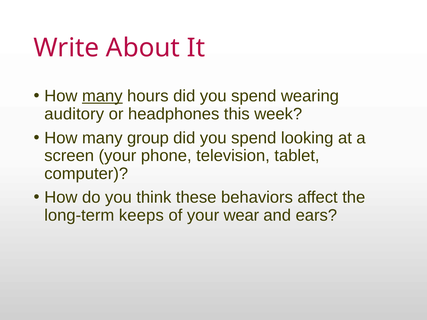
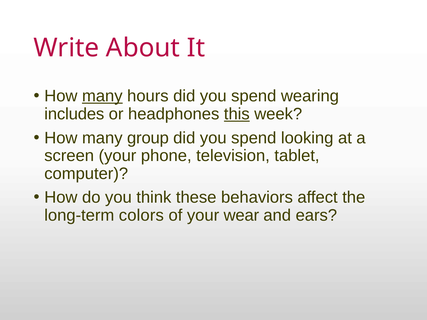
auditory: auditory -> includes (74, 114)
this underline: none -> present (237, 114)
keeps: keeps -> colors (141, 216)
